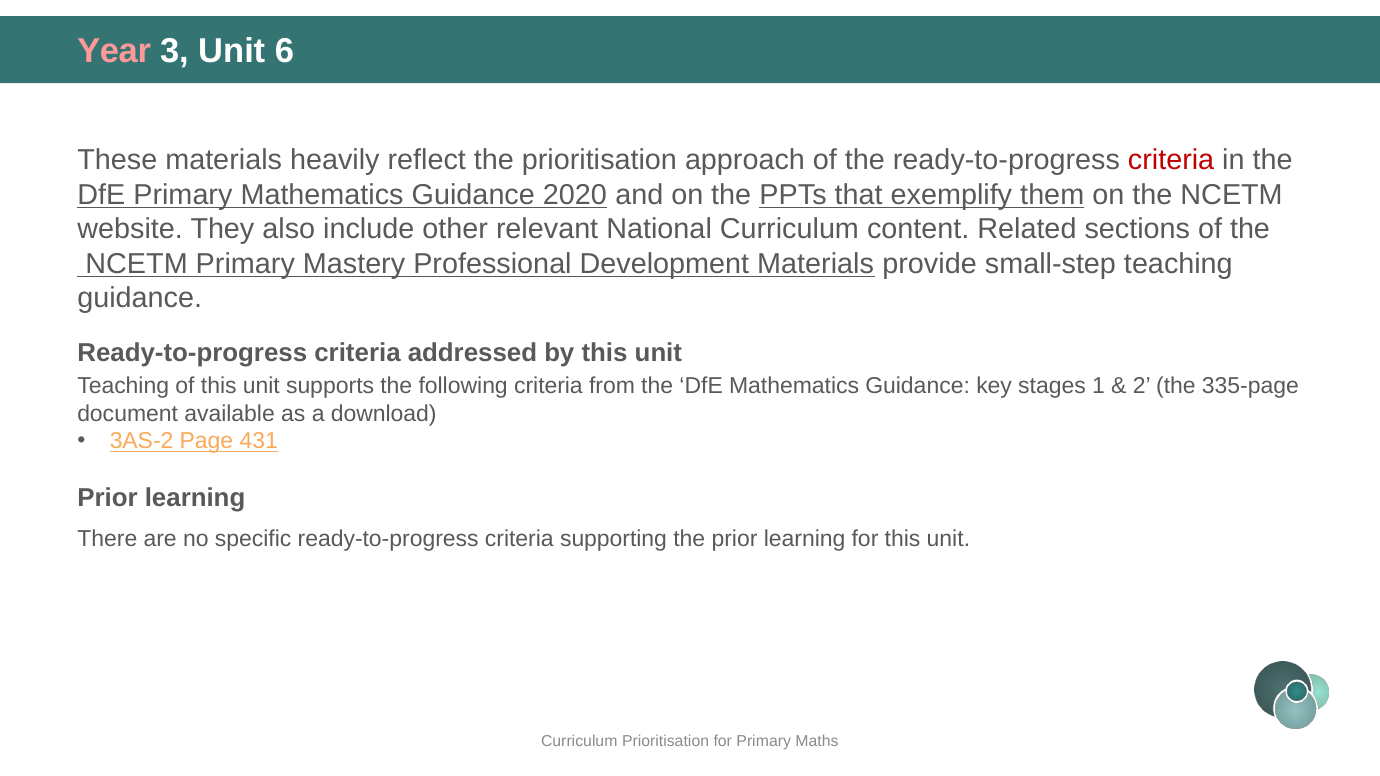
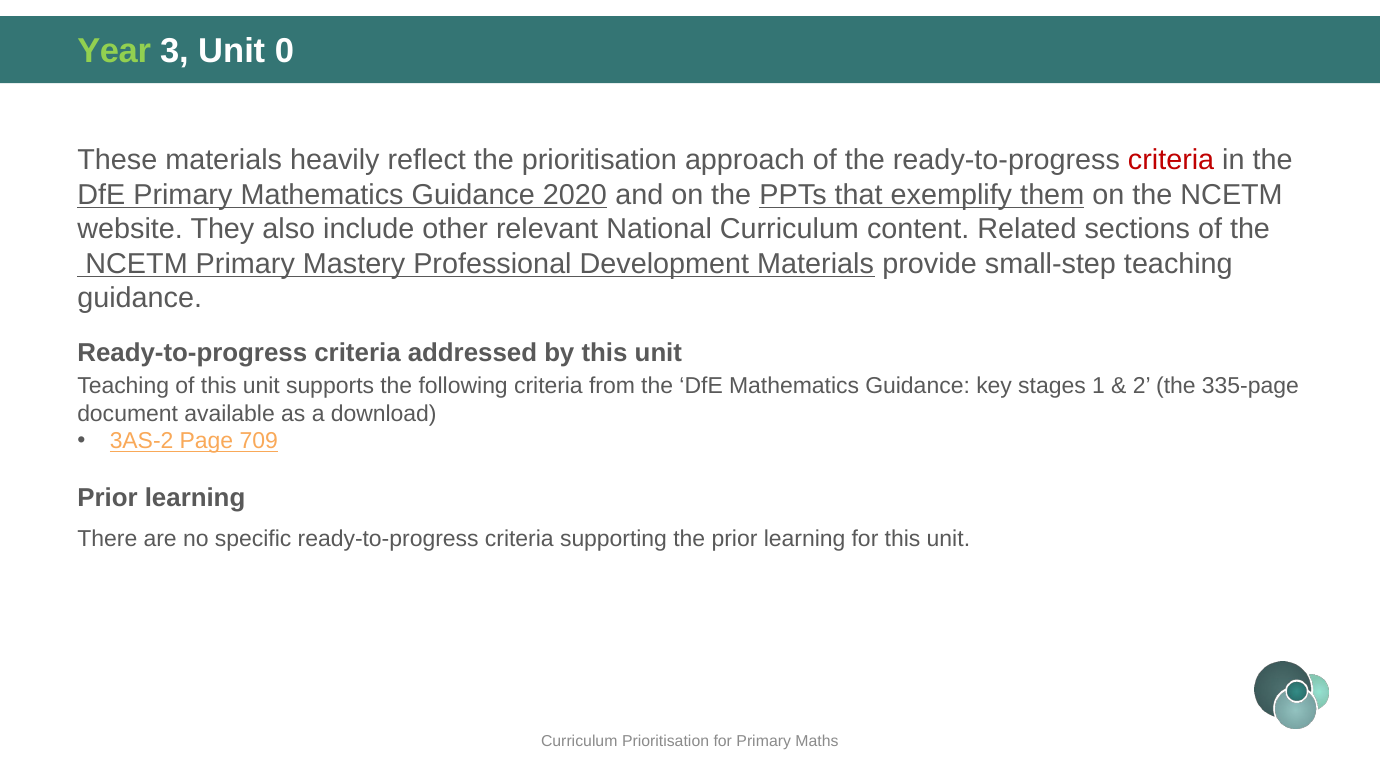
Year colour: pink -> light green (114, 51)
6: 6 -> 0 (284, 51)
431: 431 -> 709 (259, 441)
